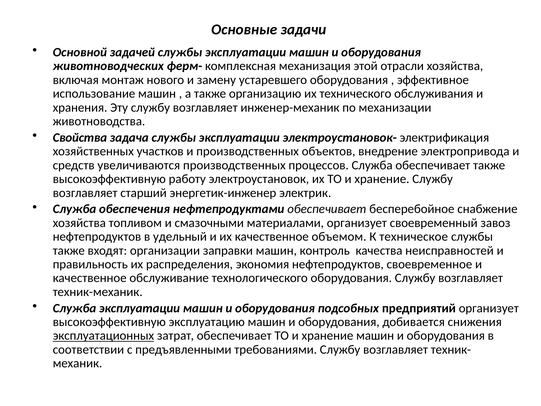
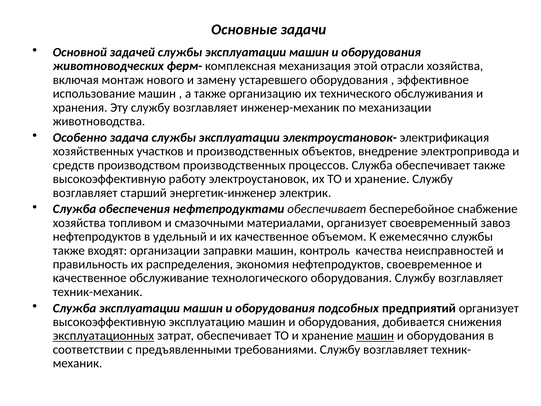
Свойства: Свойства -> Особенно (80, 137)
увеличиваются: увеличиваются -> производством (139, 165)
техническое: техническое -> ежемесячно (414, 237)
машин underline: none -> present (375, 336)
